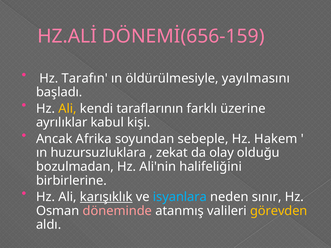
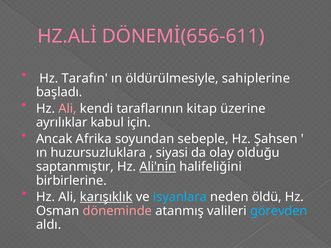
DÖNEMİ(656-159: DÖNEMİ(656-159 -> DÖNEMİ(656-611 (183, 36)
yayılmasını: yayılmasını -> sahiplerine (256, 78)
Ali colour: yellow -> pink (68, 109)
farklı: farklı -> kitap (202, 109)
kişi: kişi -> için (139, 123)
Hakem: Hakem -> Şahsen (276, 139)
zekat: zekat -> siyasi (172, 153)
bozulmadan: bozulmadan -> saptanmıştır (75, 167)
Ali'nin underline: none -> present (158, 167)
sınır: sınır -> öldü (267, 197)
görevden colour: yellow -> light blue (279, 211)
